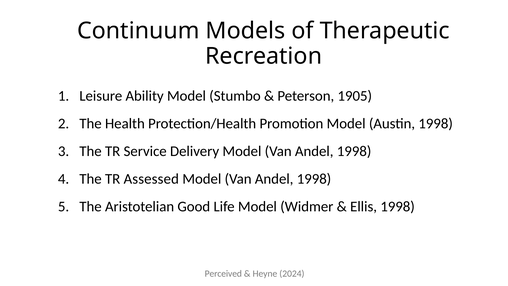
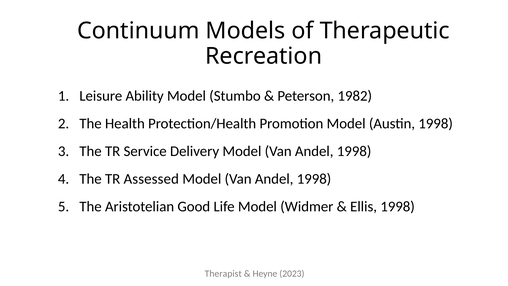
1905: 1905 -> 1982 (355, 96)
Perceived: Perceived -> Therapist (223, 274)
2024: 2024 -> 2023 (292, 274)
